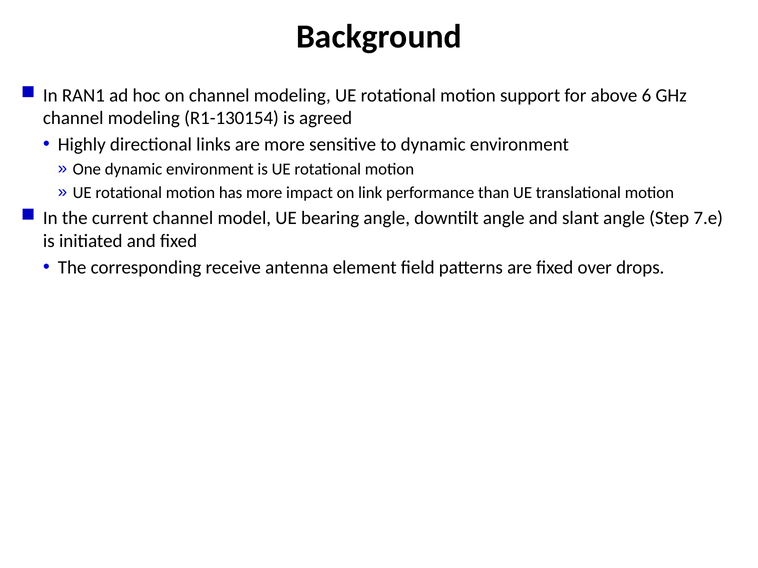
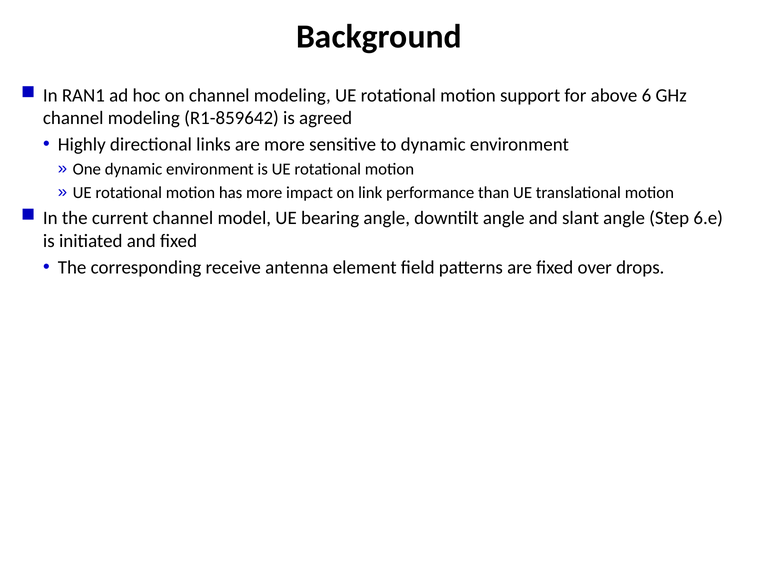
R1-130154: R1-130154 -> R1-859642 (231, 118)
7.e: 7.e -> 6.e (708, 218)
